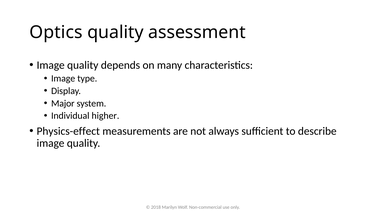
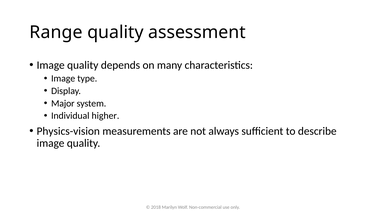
Optics: Optics -> Range (56, 32)
Physics-effect: Physics-effect -> Physics-vision (68, 131)
